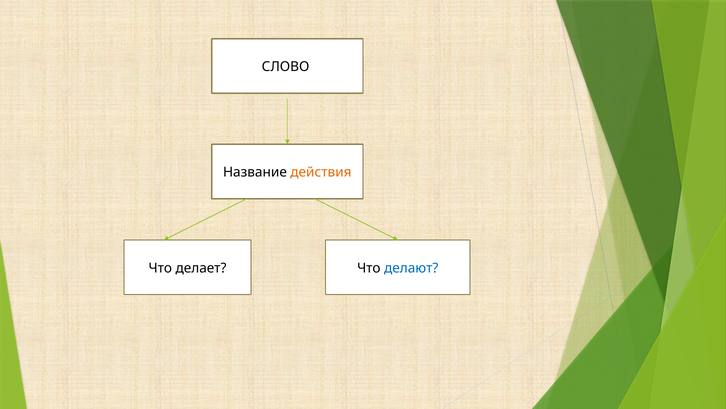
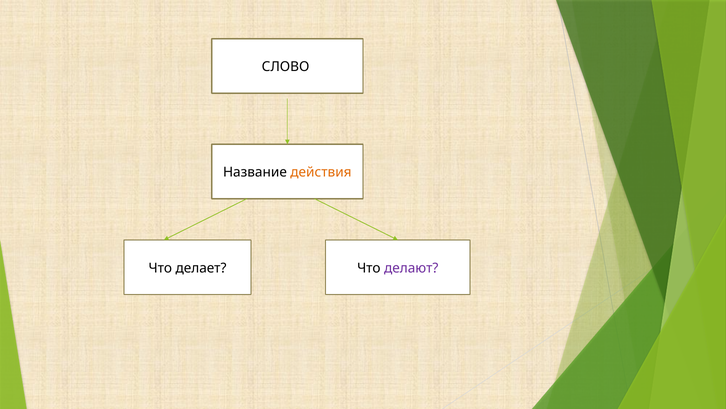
делают colour: blue -> purple (411, 268)
